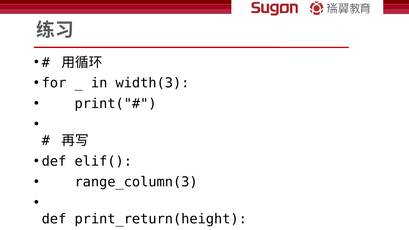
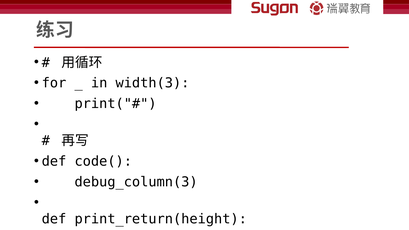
elif(: elif( -> code( (103, 161)
range_column(3: range_column(3 -> debug_column(3 (136, 182)
